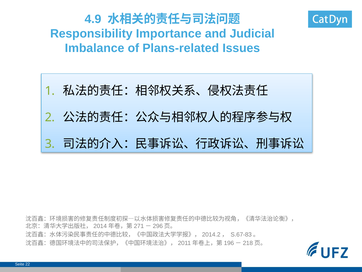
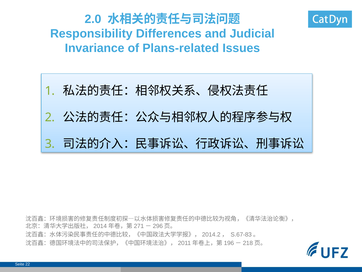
4.9: 4.9 -> 2.0 (93, 19)
Importance: Importance -> Differences (169, 34)
Imbalance: Imbalance -> Invariance (95, 48)
